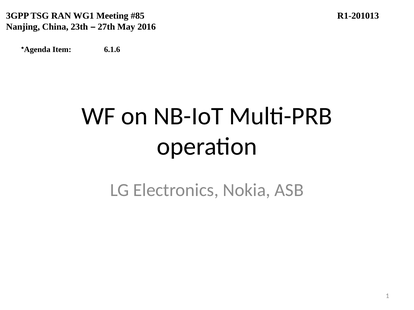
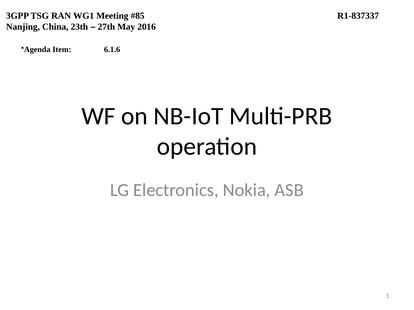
R1-201013: R1-201013 -> R1-837337 (358, 16)
